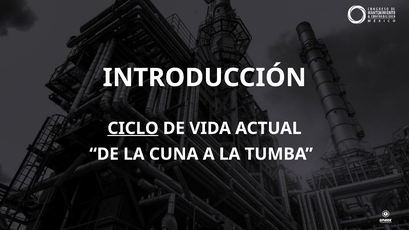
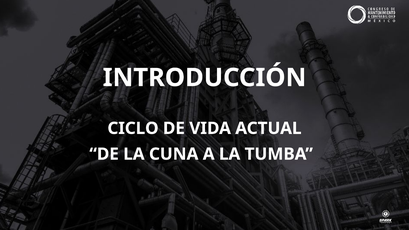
CICLO underline: present -> none (133, 128)
